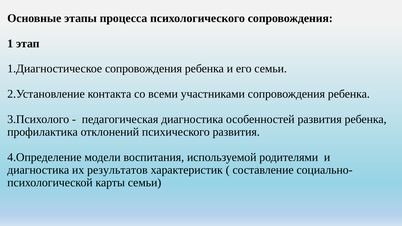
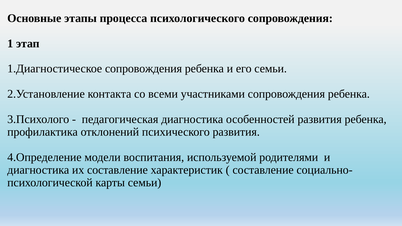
их результатов: результатов -> составление (117, 170)
